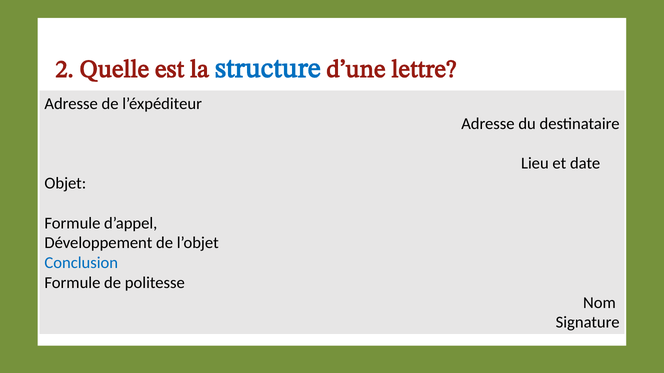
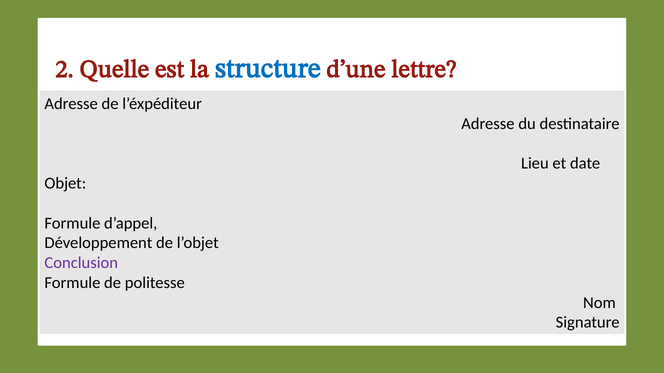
Conclusion colour: blue -> purple (81, 263)
